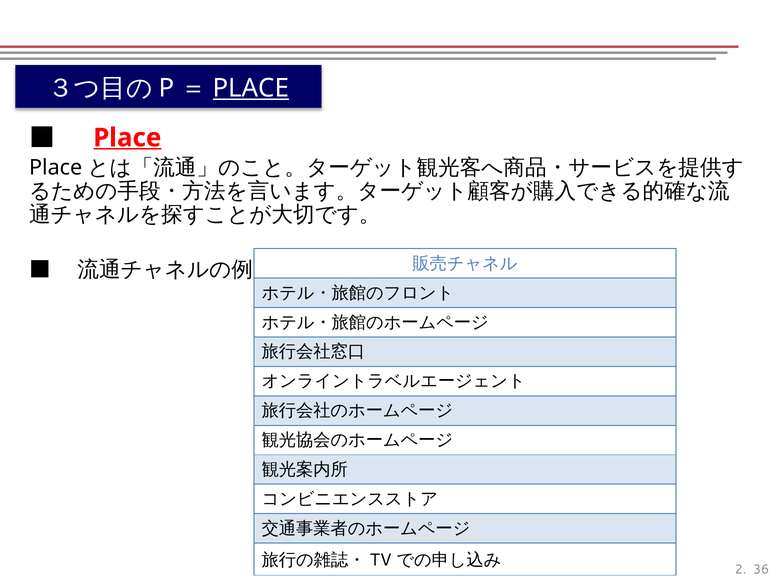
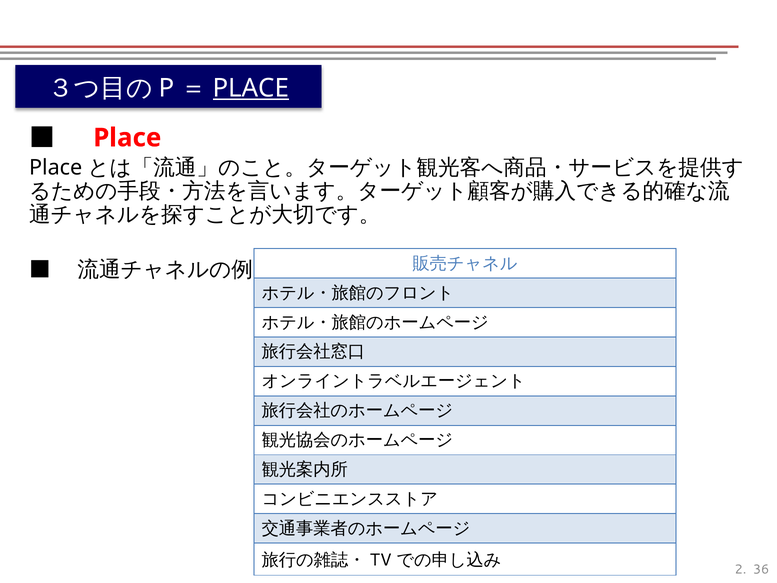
Place underline: present -> none (127, 138)
